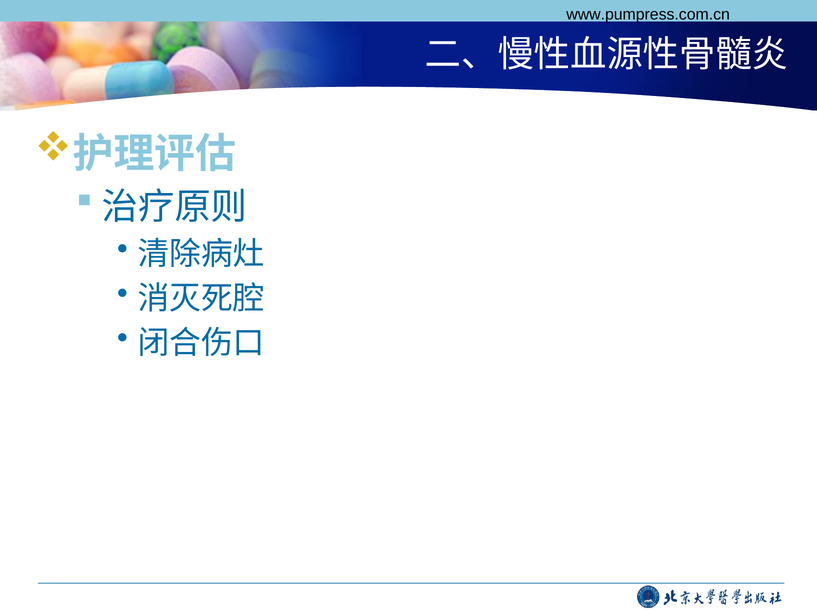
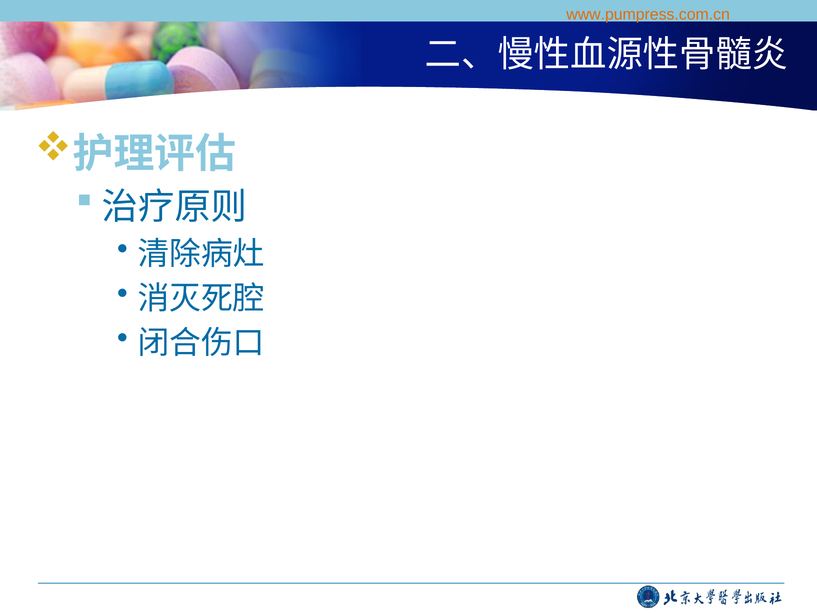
www.pumpress.com.cn colour: black -> orange (648, 15)
